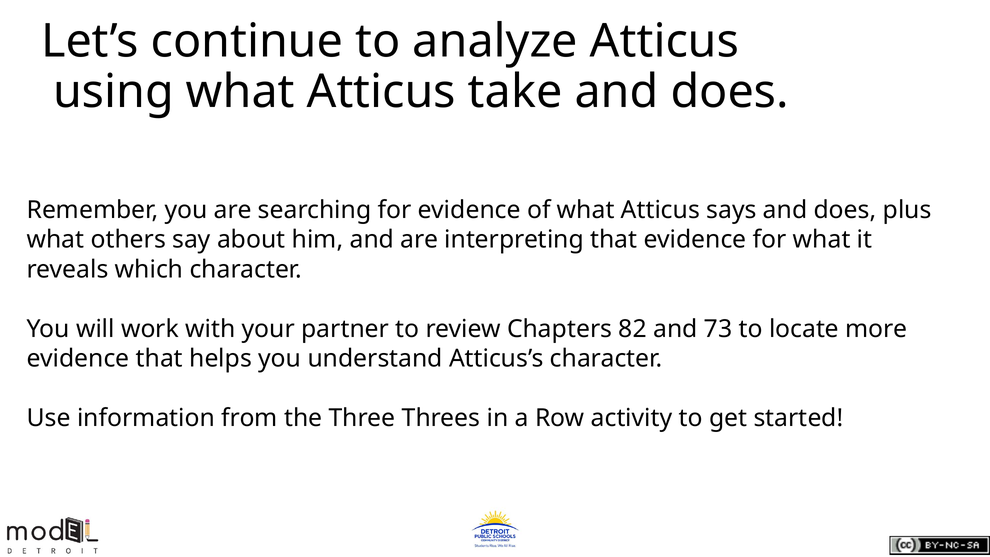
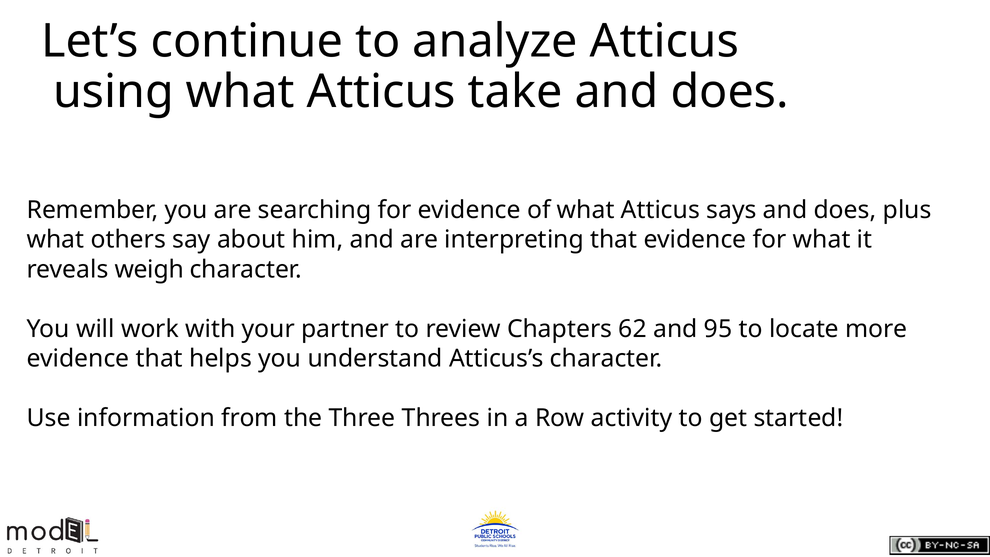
which: which -> weigh (149, 269)
82: 82 -> 62 (633, 329)
73: 73 -> 95 (718, 329)
